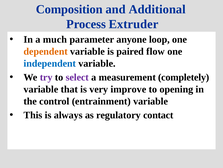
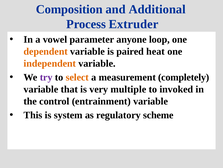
much: much -> vowel (55, 39)
flow: flow -> heat (156, 51)
independent colour: blue -> orange (50, 63)
select colour: purple -> orange (77, 77)
improve: improve -> multiple (128, 89)
opening: opening -> invoked (176, 89)
always: always -> system (68, 115)
contact: contact -> scheme (158, 115)
